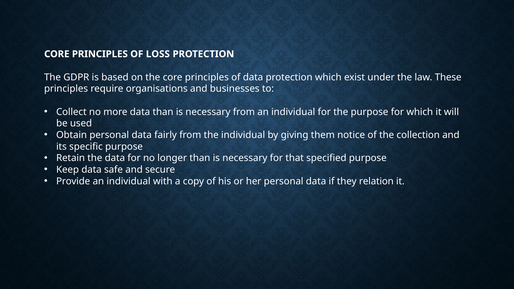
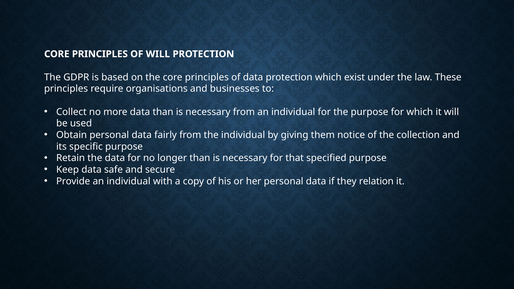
OF LOSS: LOSS -> WILL (158, 54)
